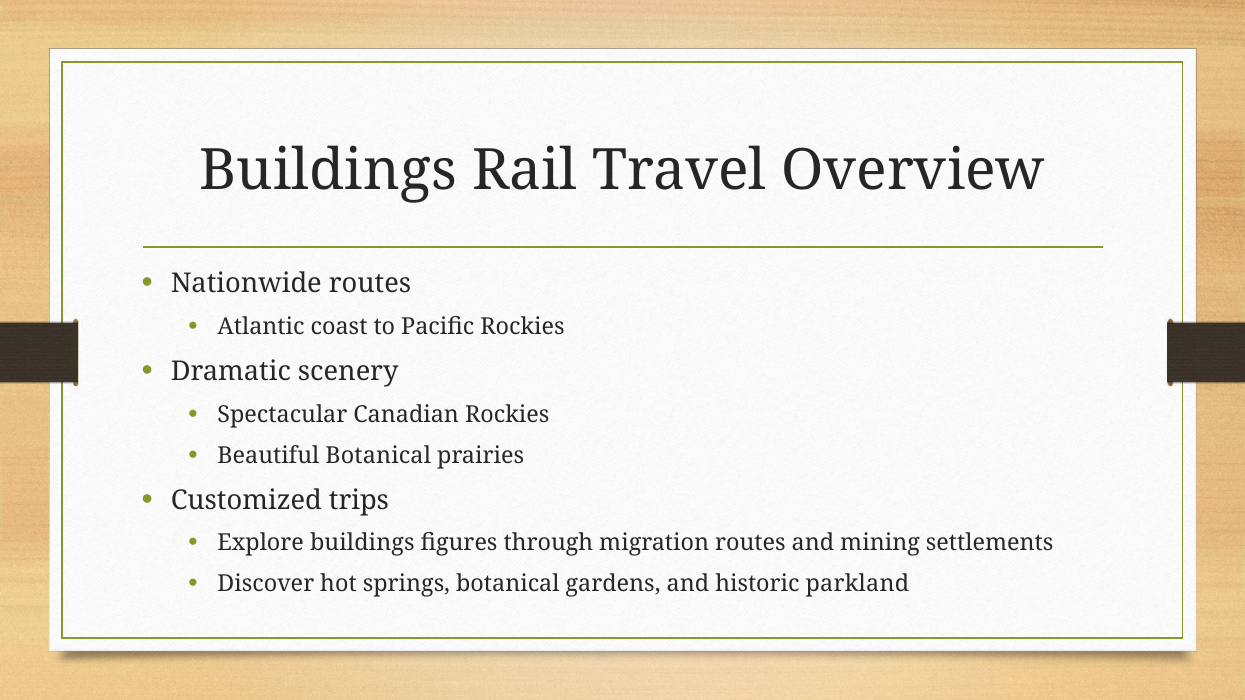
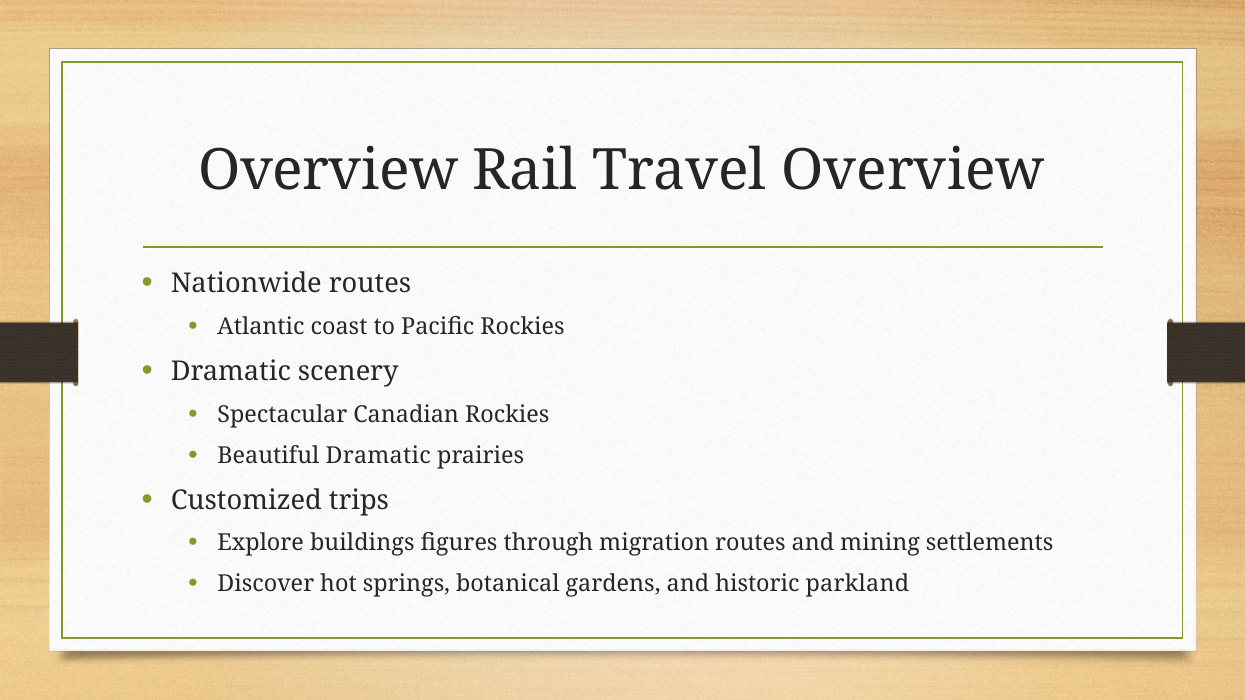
Buildings: Buildings -> Overview (328, 171)
Beautiful Botanical: Botanical -> Dramatic (378, 456)
